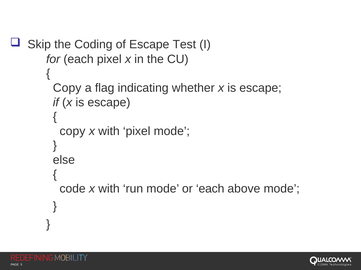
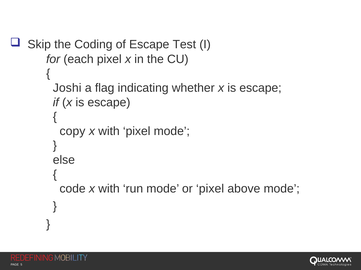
Copy: Copy -> Joshi (67, 88)
or each: each -> pixel (210, 189)
